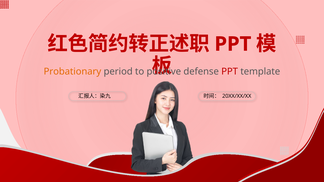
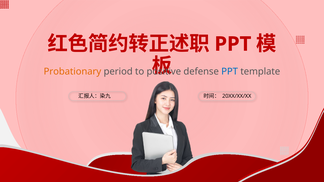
PPT colour: red -> blue (230, 72)
